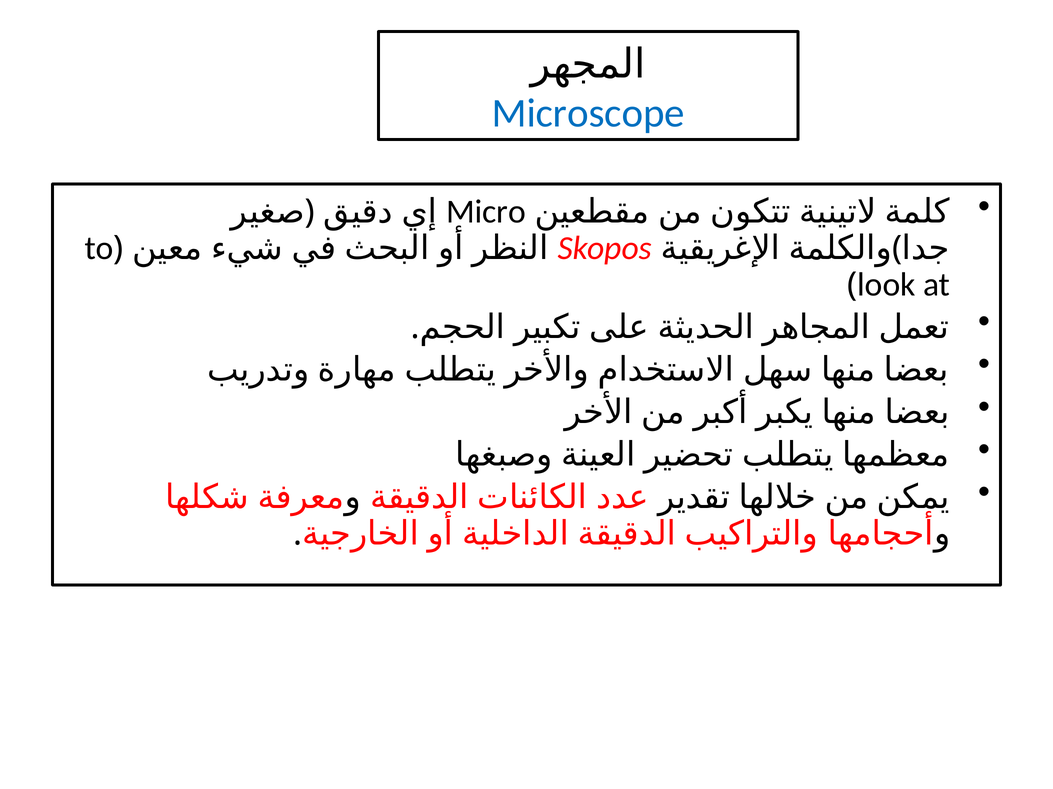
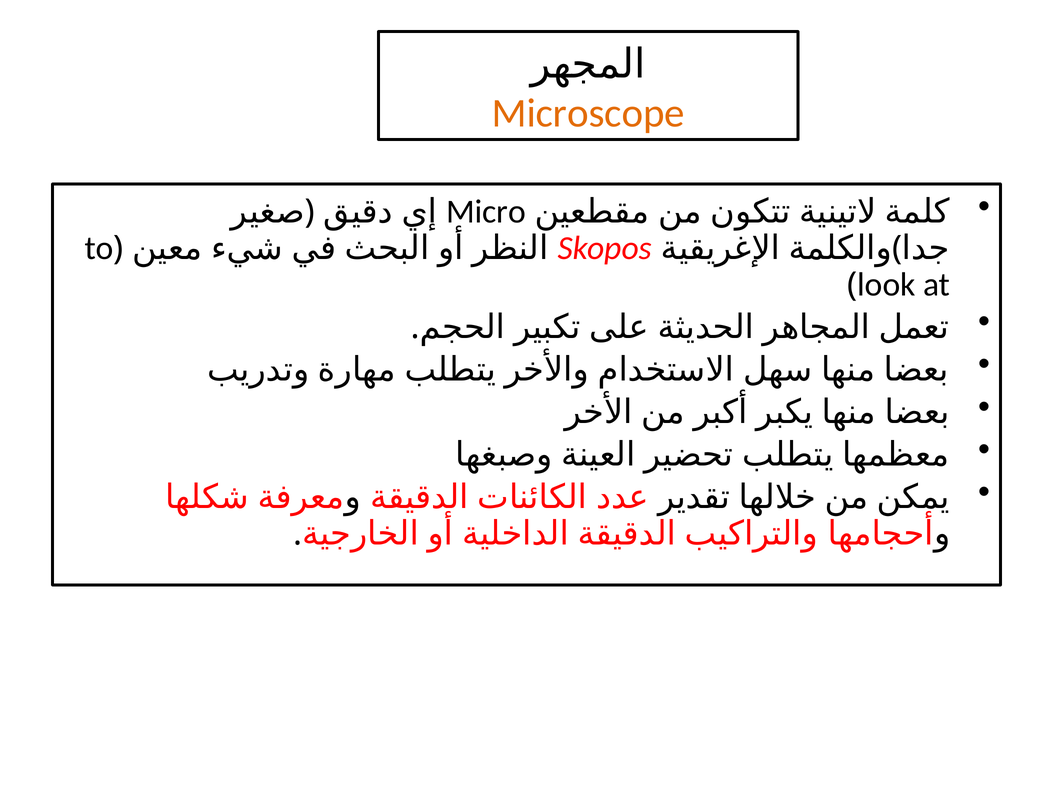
Microscope colour: blue -> orange (588, 113)
